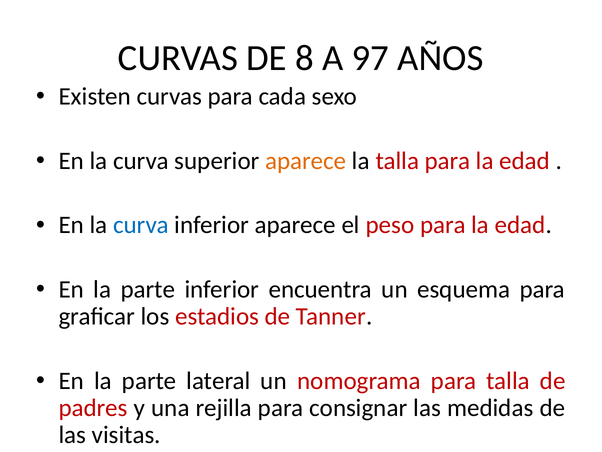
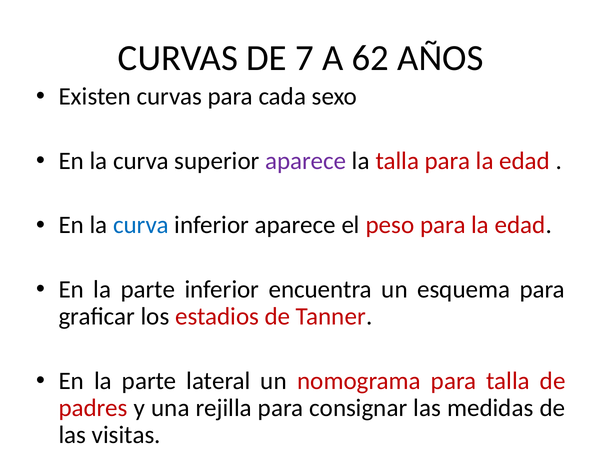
8: 8 -> 7 (305, 58)
97: 97 -> 62 (370, 58)
aparece colour: orange -> purple (306, 161)
